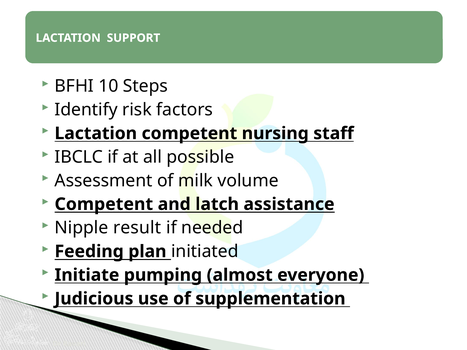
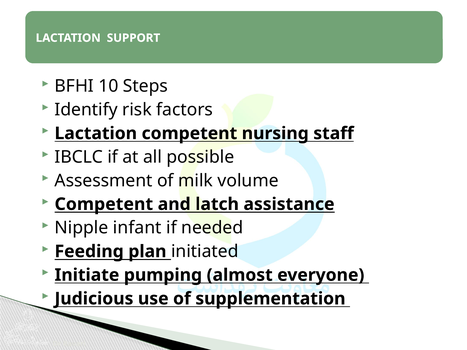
result: result -> infant (137, 228)
